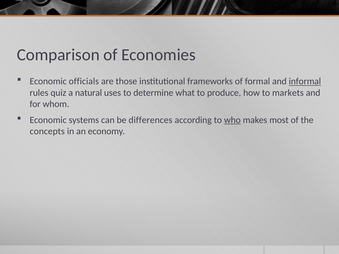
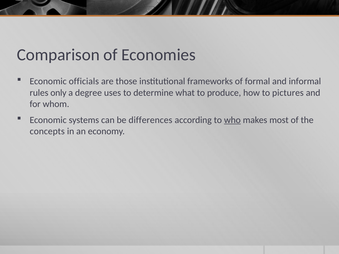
informal underline: present -> none (305, 81)
quiz: quiz -> only (58, 93)
natural: natural -> degree (88, 93)
markets: markets -> pictures (288, 93)
